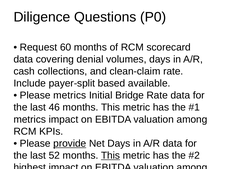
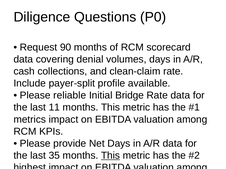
60: 60 -> 90 (66, 47)
based: based -> profile (111, 84)
Please metrics: metrics -> reliable (70, 96)
46: 46 -> 11 (54, 108)
provide underline: present -> none (70, 144)
52: 52 -> 35 (54, 156)
